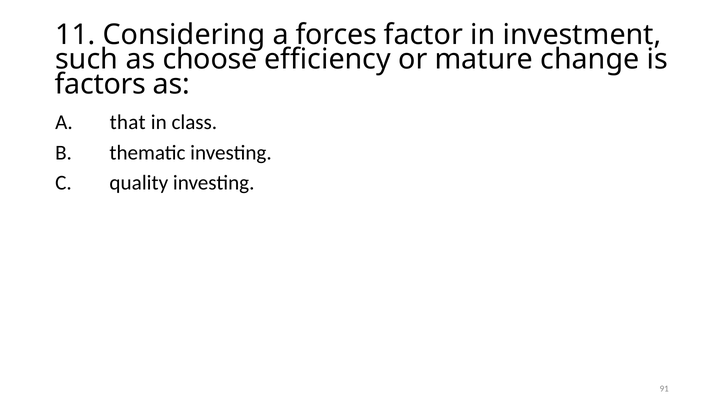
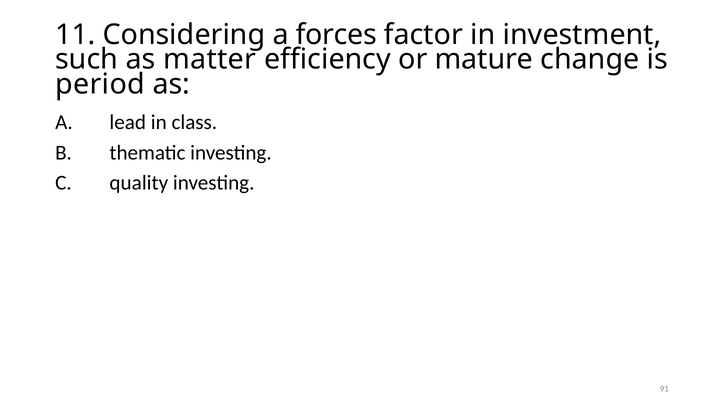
choose: choose -> matter (210, 59)
factors: factors -> period (100, 84)
that: that -> lead (128, 122)
